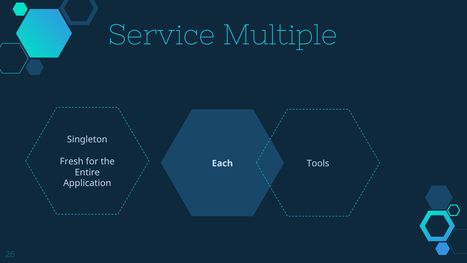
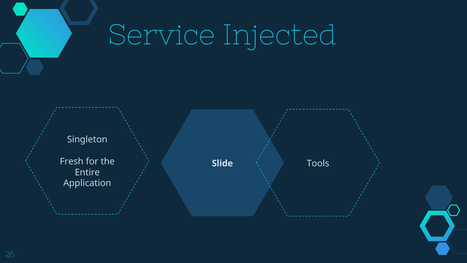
Multiple: Multiple -> Injected (280, 35)
Each: Each -> Slide (222, 163)
